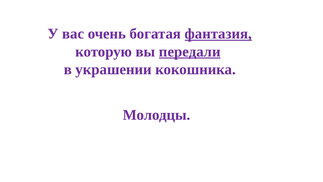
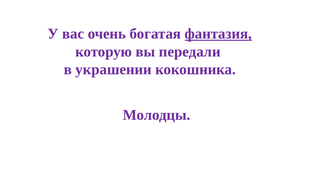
передали underline: present -> none (190, 52)
